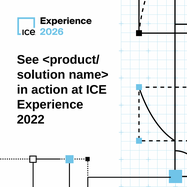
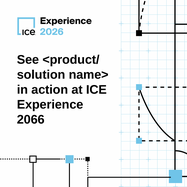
2022: 2022 -> 2066 (31, 120)
